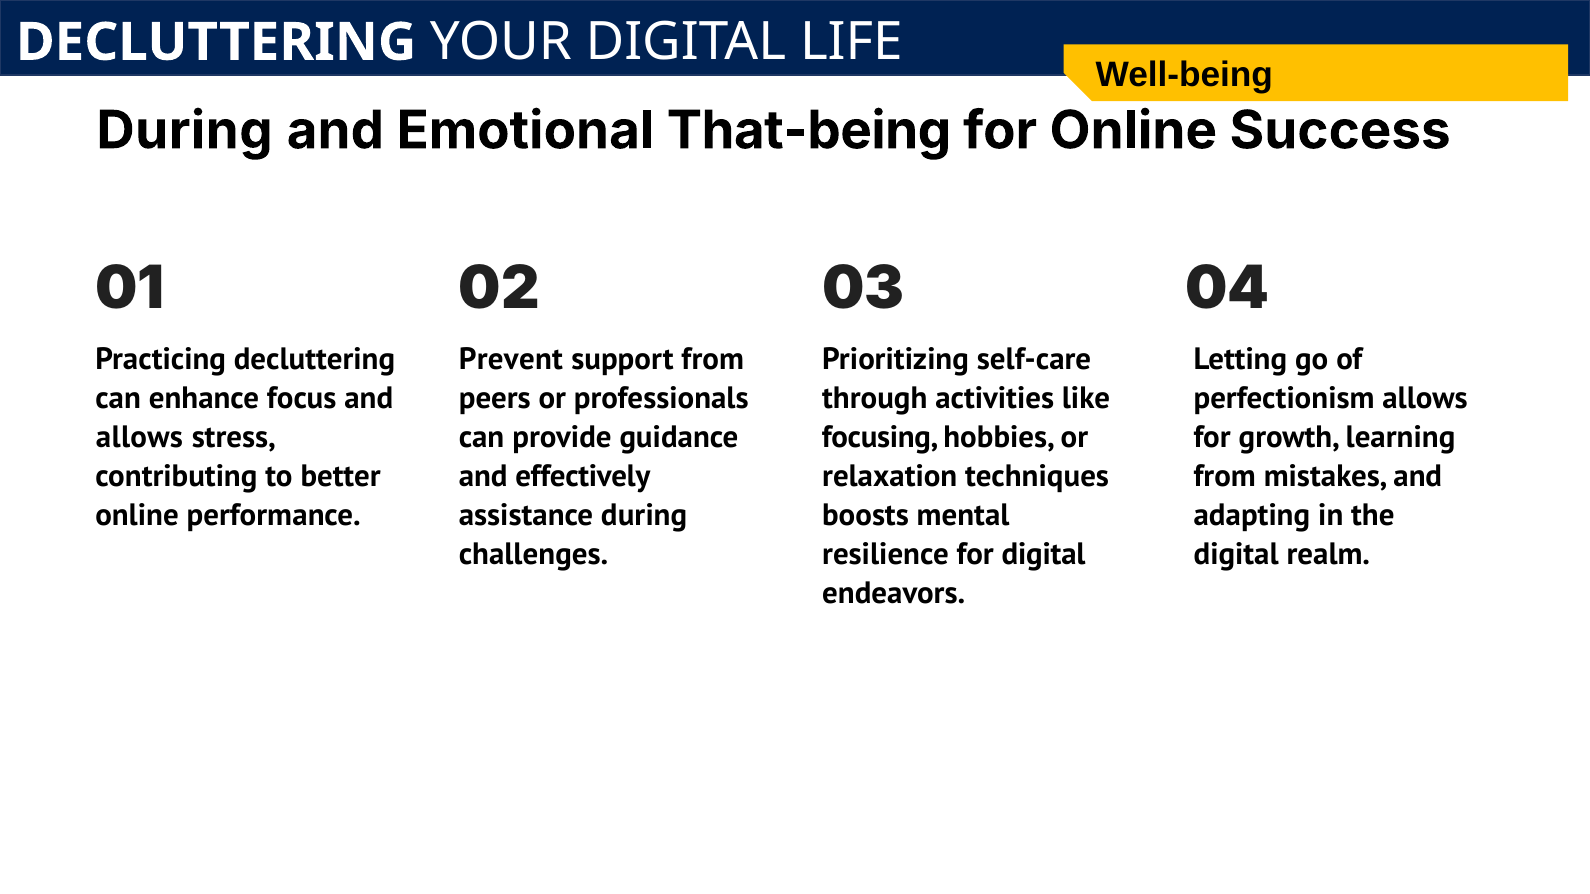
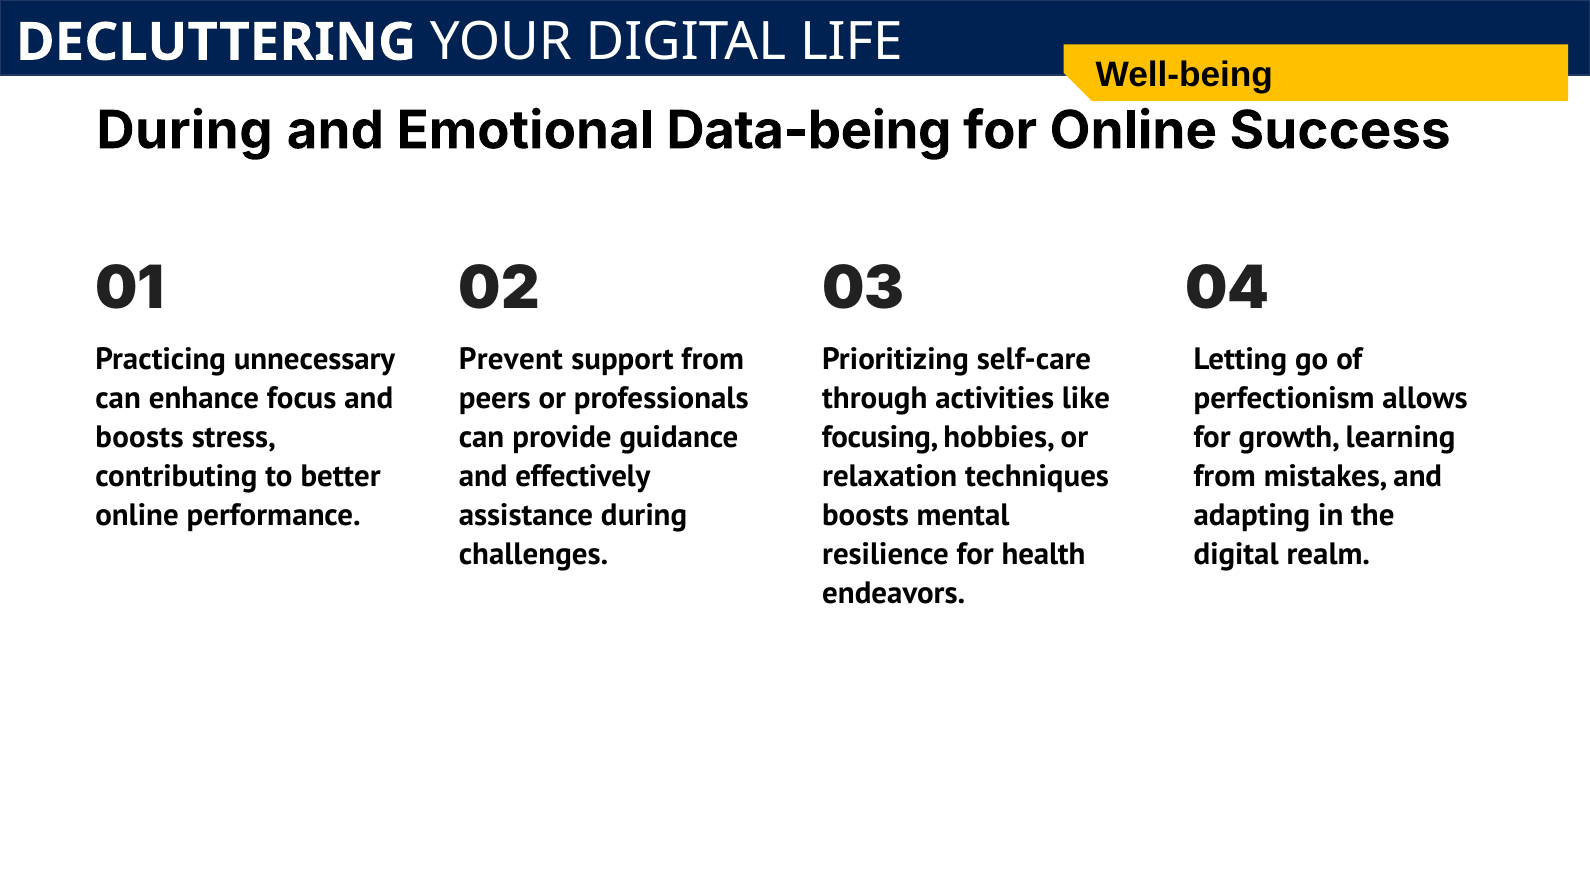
That-being: That-being -> Data-being (809, 131)
Practicing decluttering: decluttering -> unnecessary (315, 360)
allows: allows -> boosts (139, 437)
for digital: digital -> health (1044, 554)
